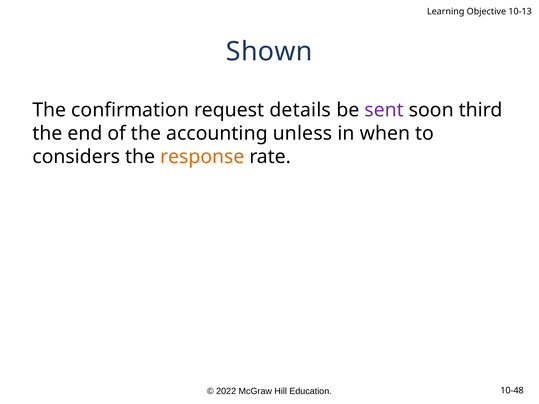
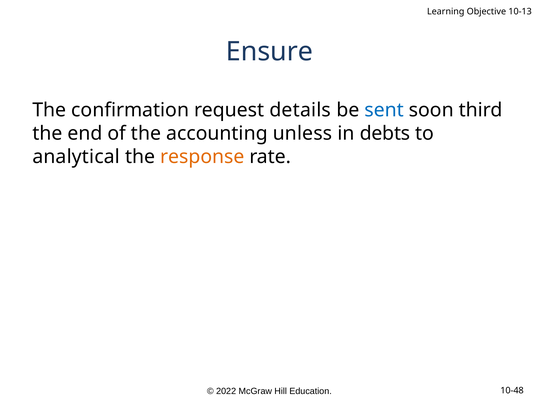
Shown: Shown -> Ensure (269, 52)
sent colour: purple -> blue (384, 110)
when: when -> debts (385, 133)
considers: considers -> analytical (76, 157)
